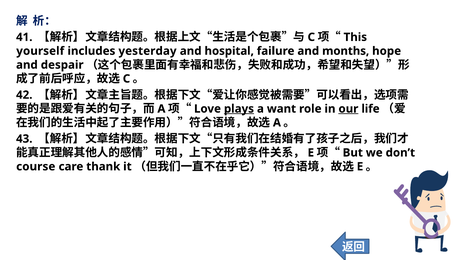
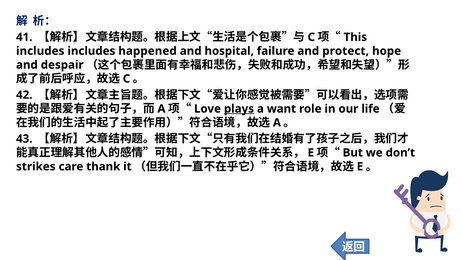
yourself: yourself -> includes (40, 51)
yesterday: yesterday -> happened (148, 51)
months: months -> protect (346, 51)
our underline: present -> none (348, 109)
course: course -> strikes (36, 166)
